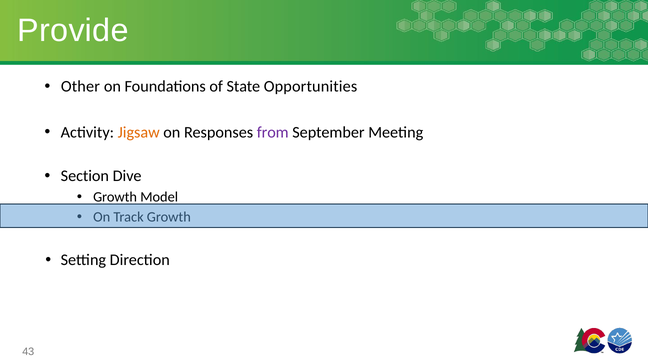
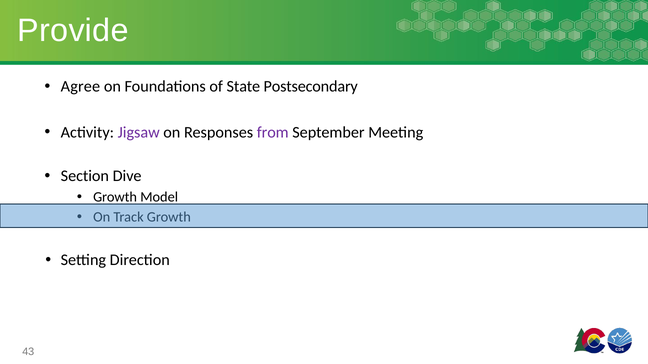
Other: Other -> Agree (80, 86)
Opportunities: Opportunities -> Postsecondary (311, 86)
Jigsaw colour: orange -> purple (139, 132)
